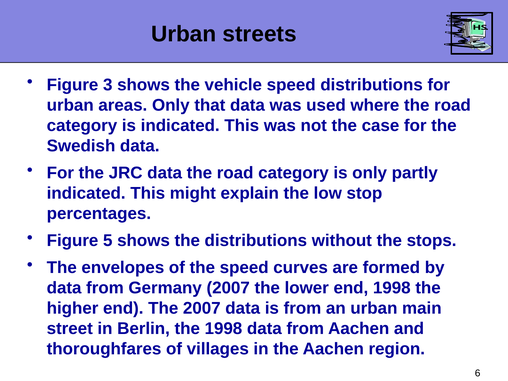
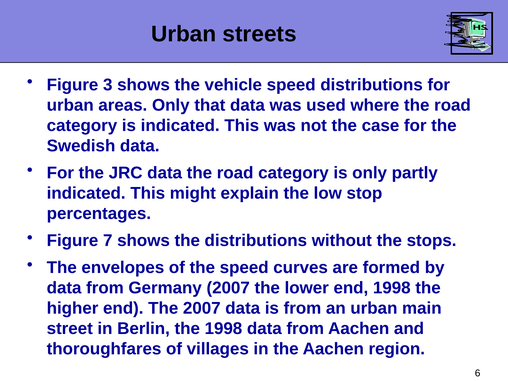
5: 5 -> 7 (108, 241)
